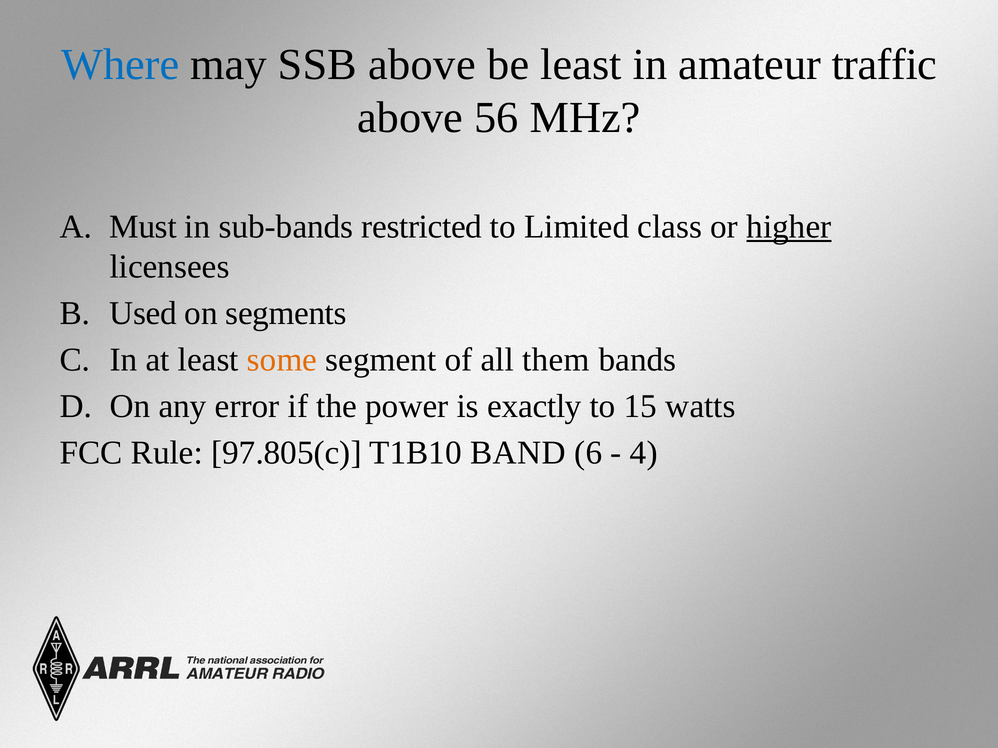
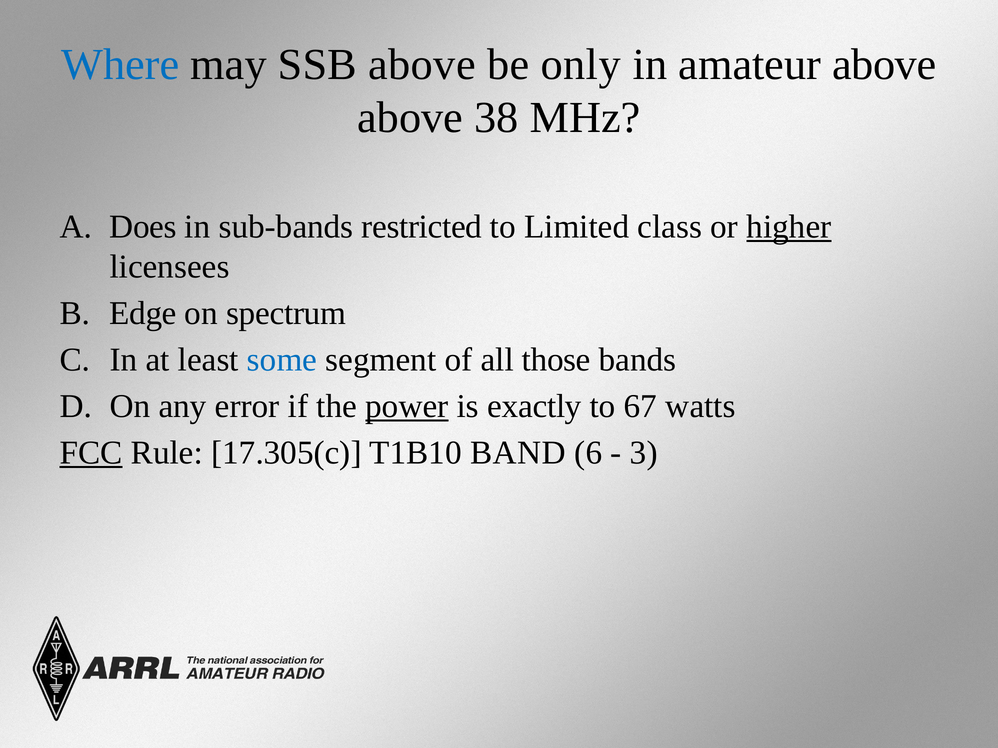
be least: least -> only (581, 65)
amateur traffic: traffic -> above (884, 65)
56: 56 -> 38 (496, 118)
Must: Must -> Does (143, 227)
Used: Used -> Edge (143, 313)
segments: segments -> spectrum (286, 313)
some colour: orange -> blue (282, 360)
them: them -> those (556, 360)
power underline: none -> present (407, 406)
15: 15 -> 67 (640, 406)
FCC underline: none -> present (91, 453)
97.805(c: 97.805(c -> 17.305(c (286, 453)
4: 4 -> 3 (644, 453)
